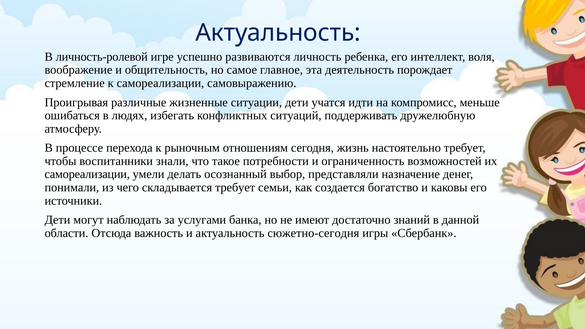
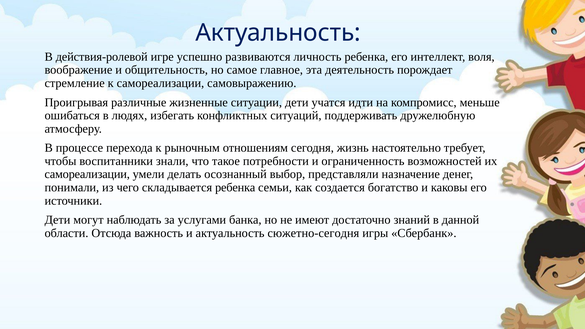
личность-ролевой: личность-ролевой -> действия-ролевой (102, 57)
складывается требует: требует -> ребенка (235, 188)
